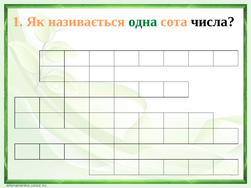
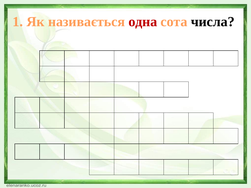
одна colour: green -> red (143, 22)
